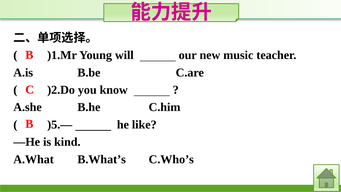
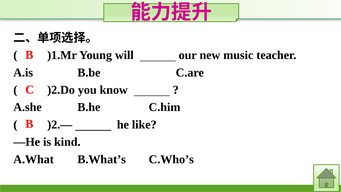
)5.—: )5.— -> )2.— (60, 124)
